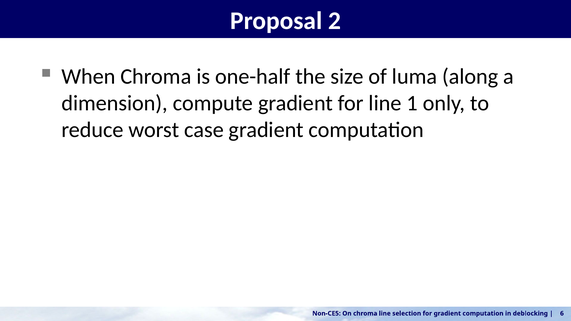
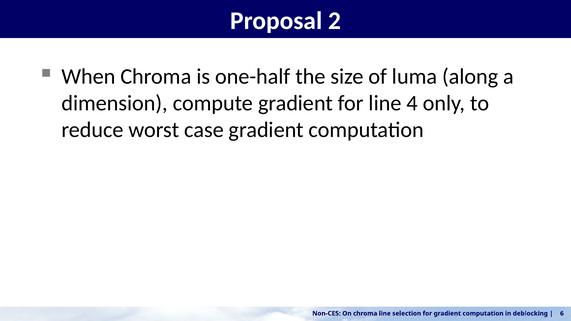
1: 1 -> 4 (412, 103)
